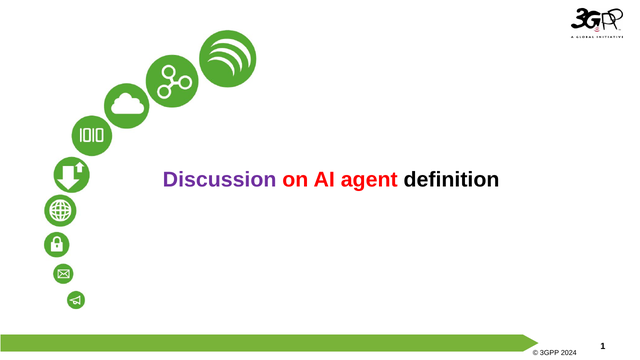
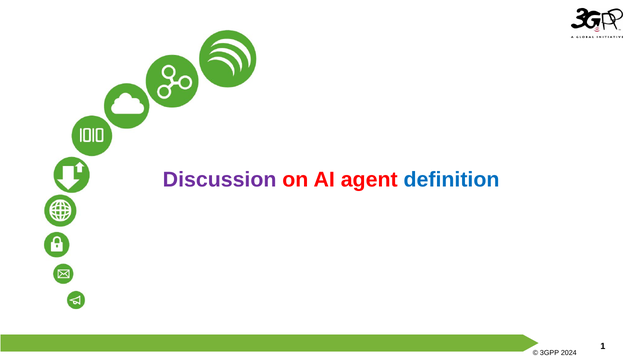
definition colour: black -> blue (451, 180)
